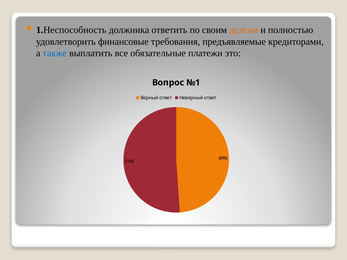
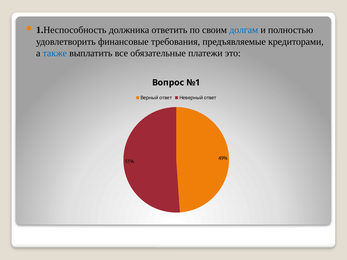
долгам colour: orange -> blue (244, 30)
